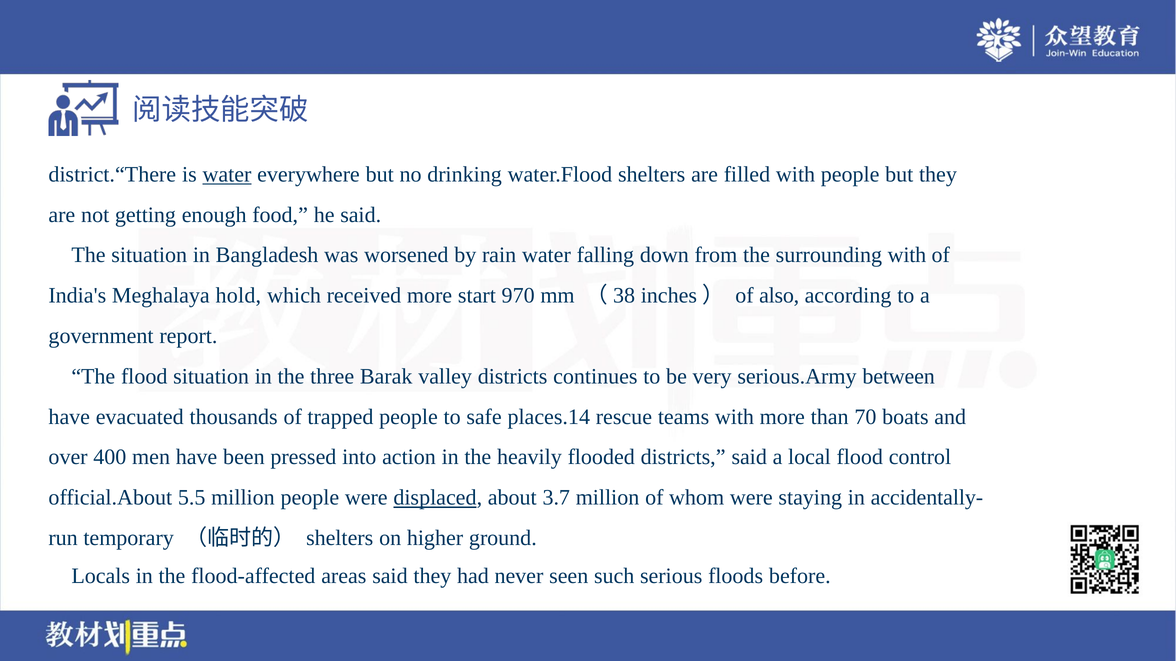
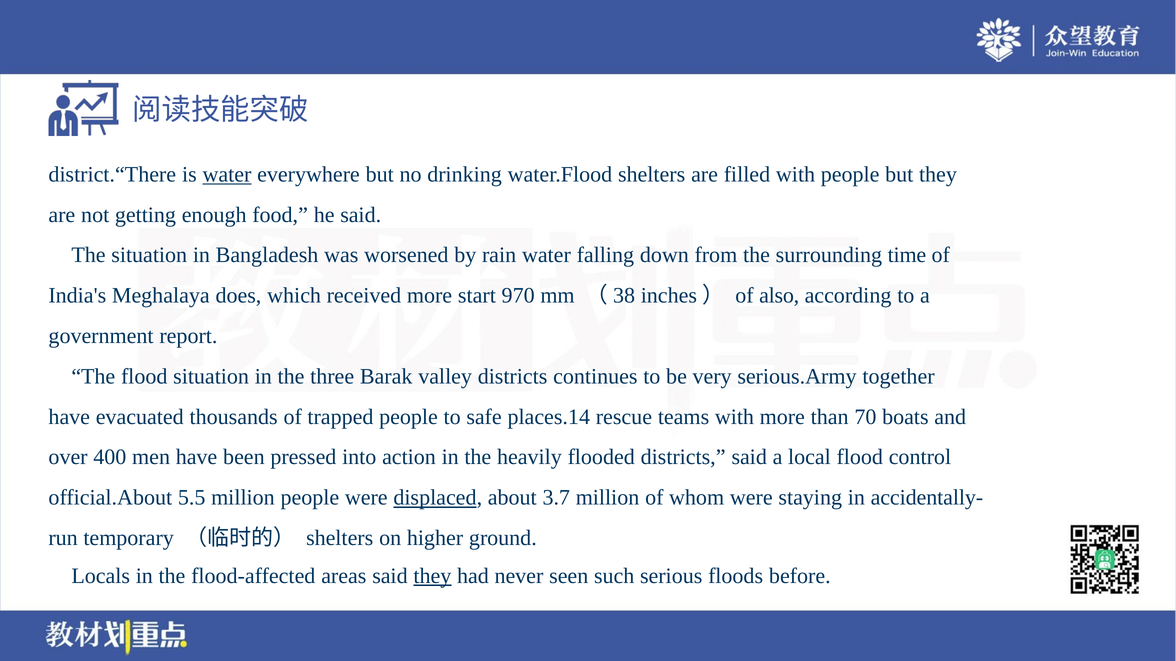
surrounding with: with -> time (907, 255)
hold: hold -> does (238, 296)
between: between -> together (899, 377)
they underline: none -> present (432, 576)
